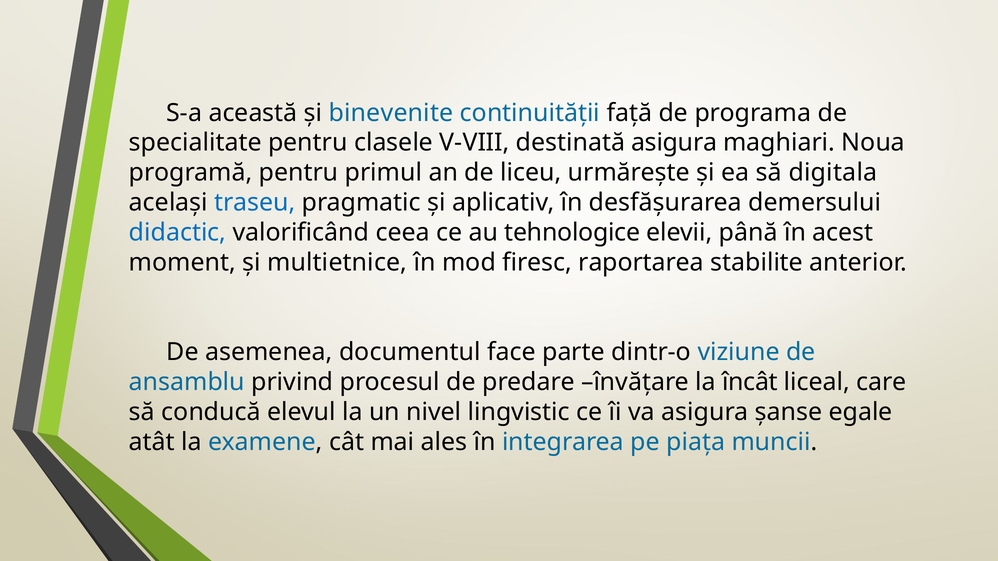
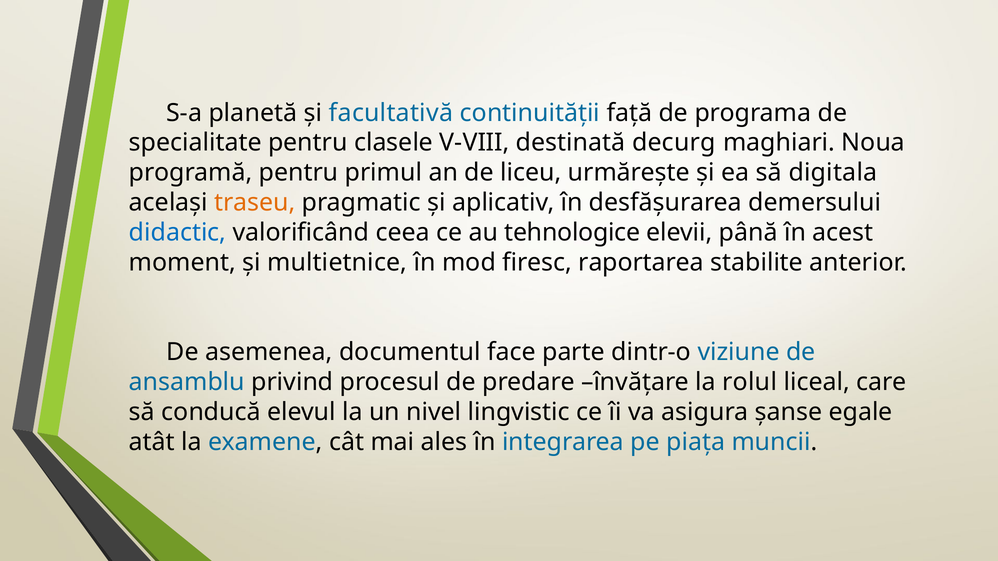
această: această -> planetă (253, 113)
binevenite: binevenite -> facultativă (391, 113)
destinată asigura: asigura -> decurg (674, 143)
traseu colour: blue -> orange (255, 203)
încât: încât -> rolul (750, 382)
